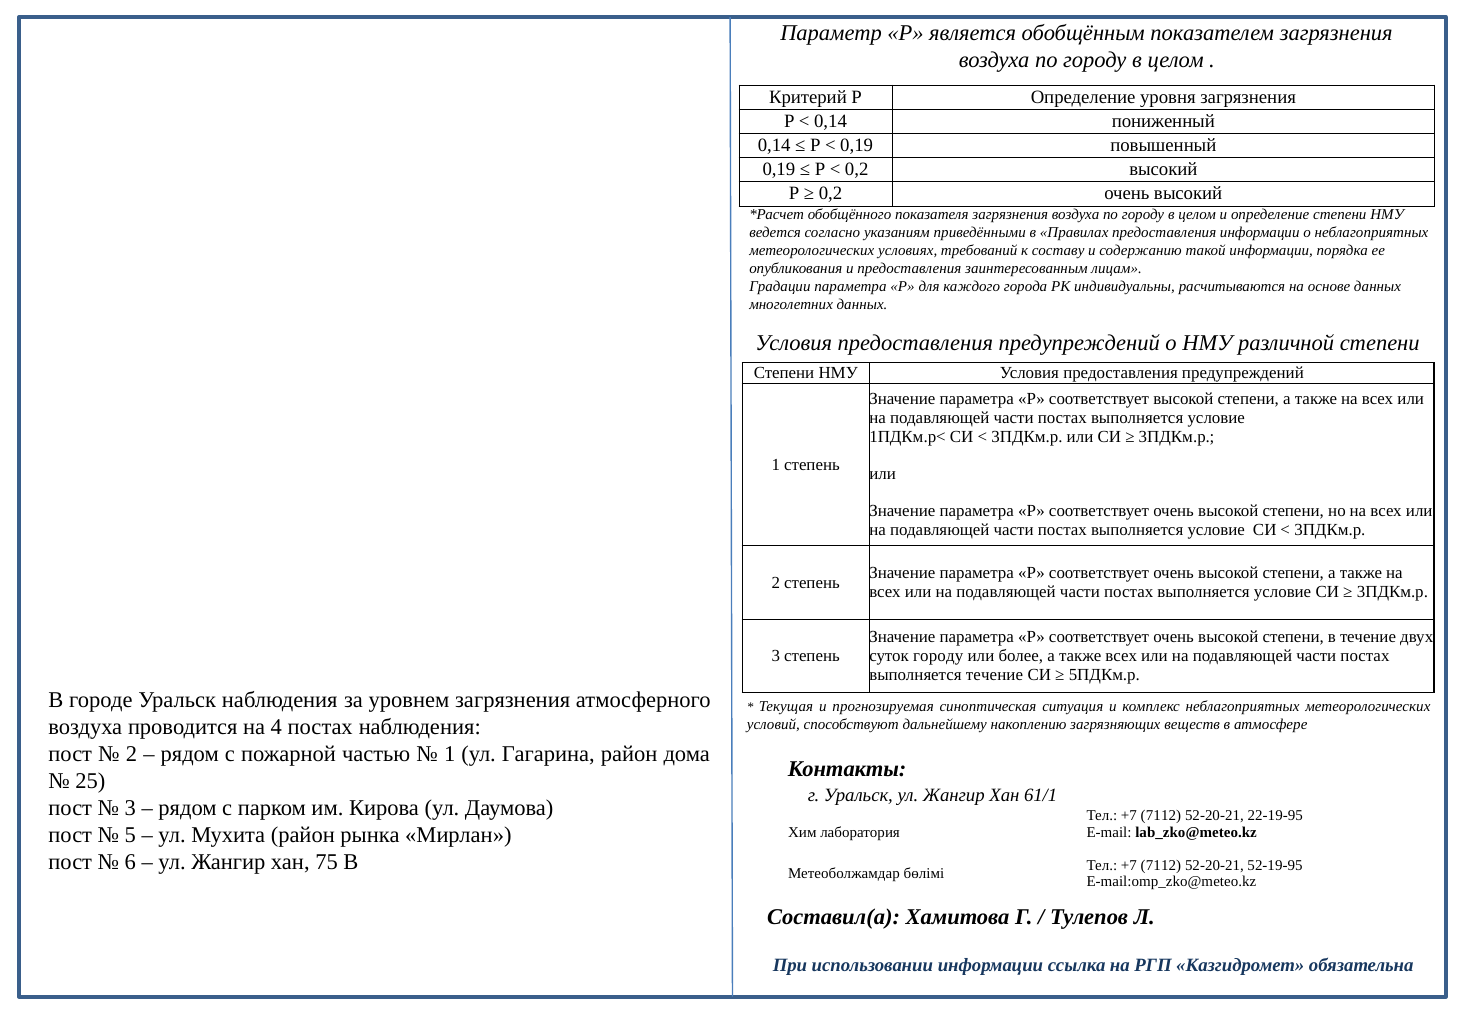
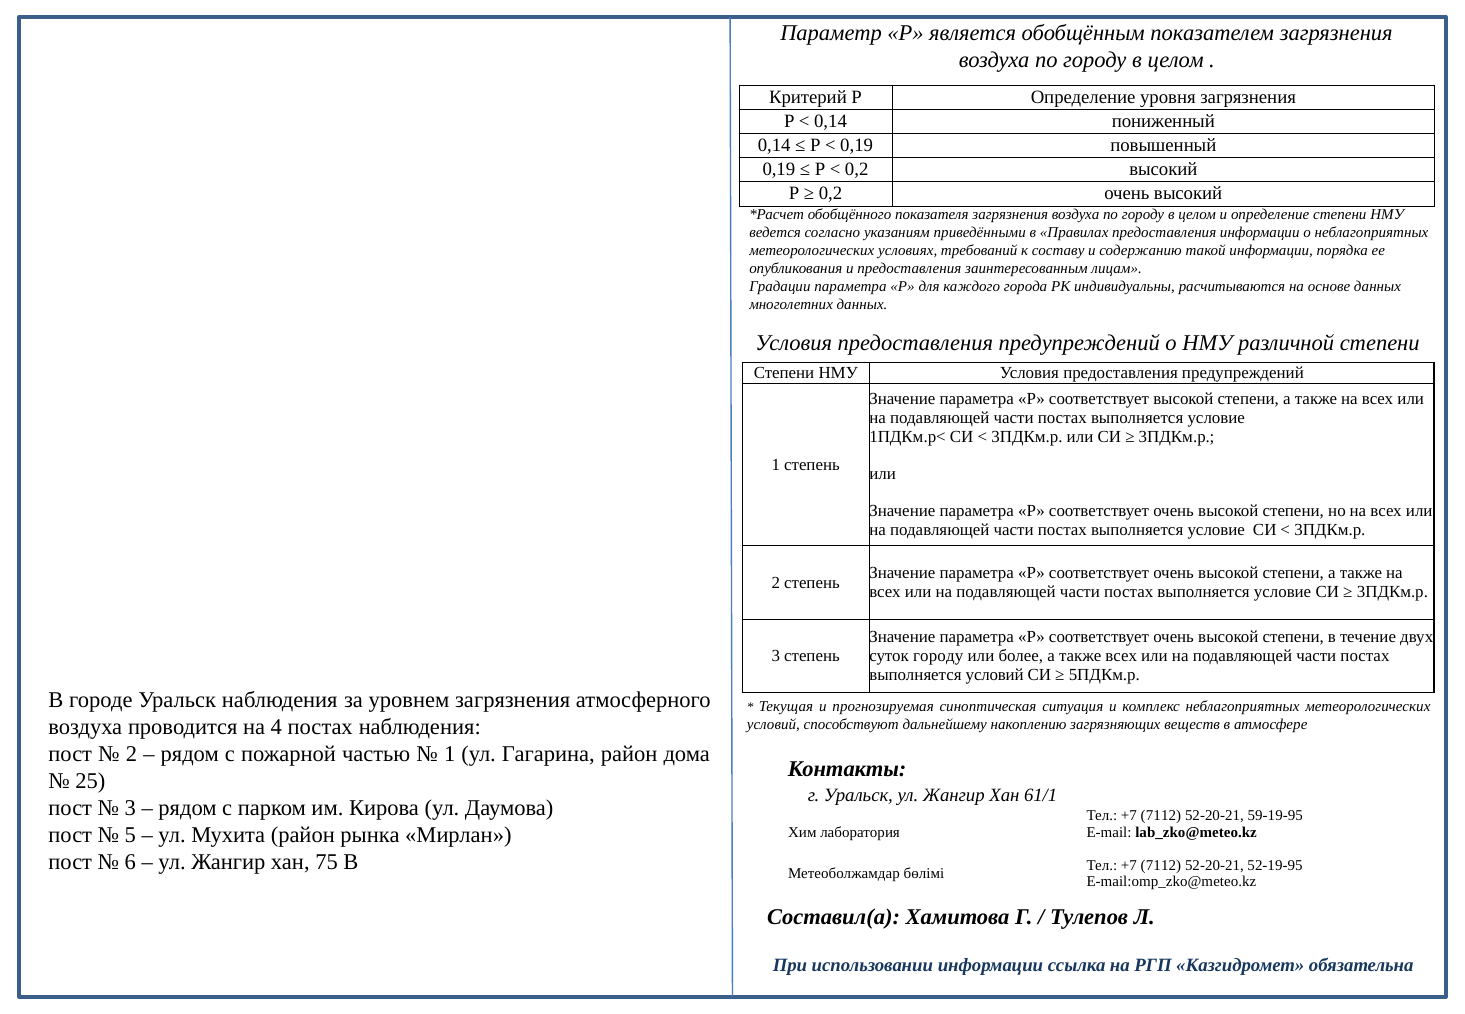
выполняется течение: течение -> условий (995, 675)
22-19-95: 22-19-95 -> 59-19-95 (1275, 816)
